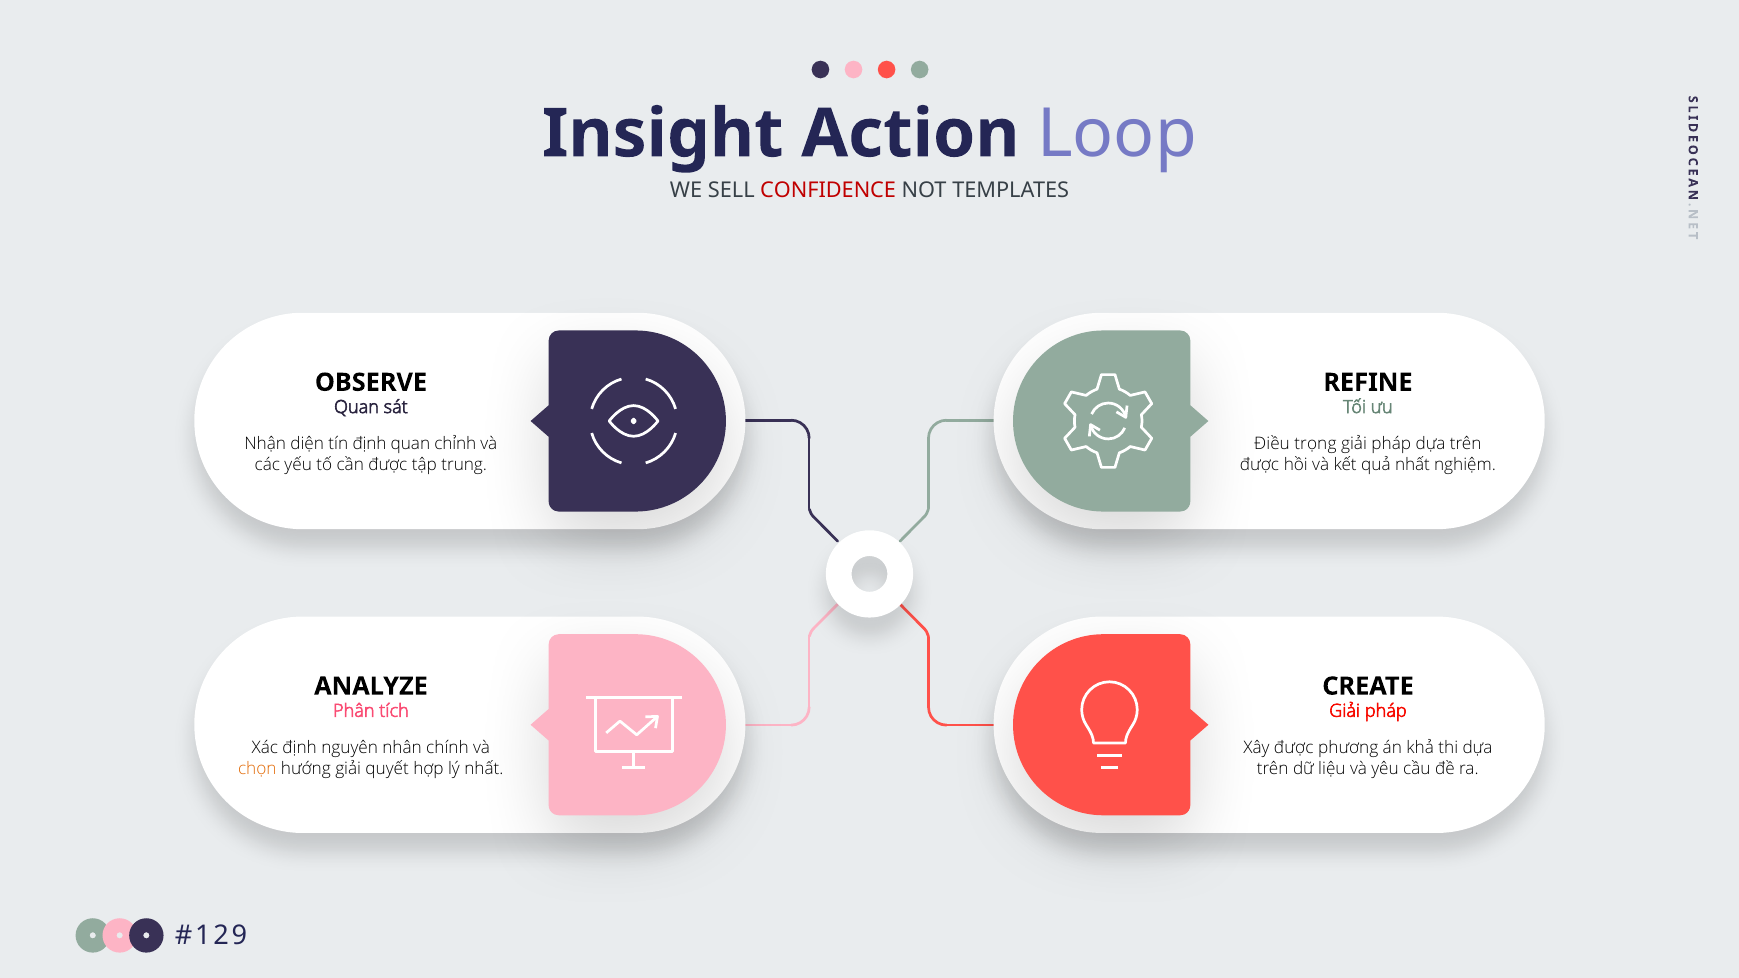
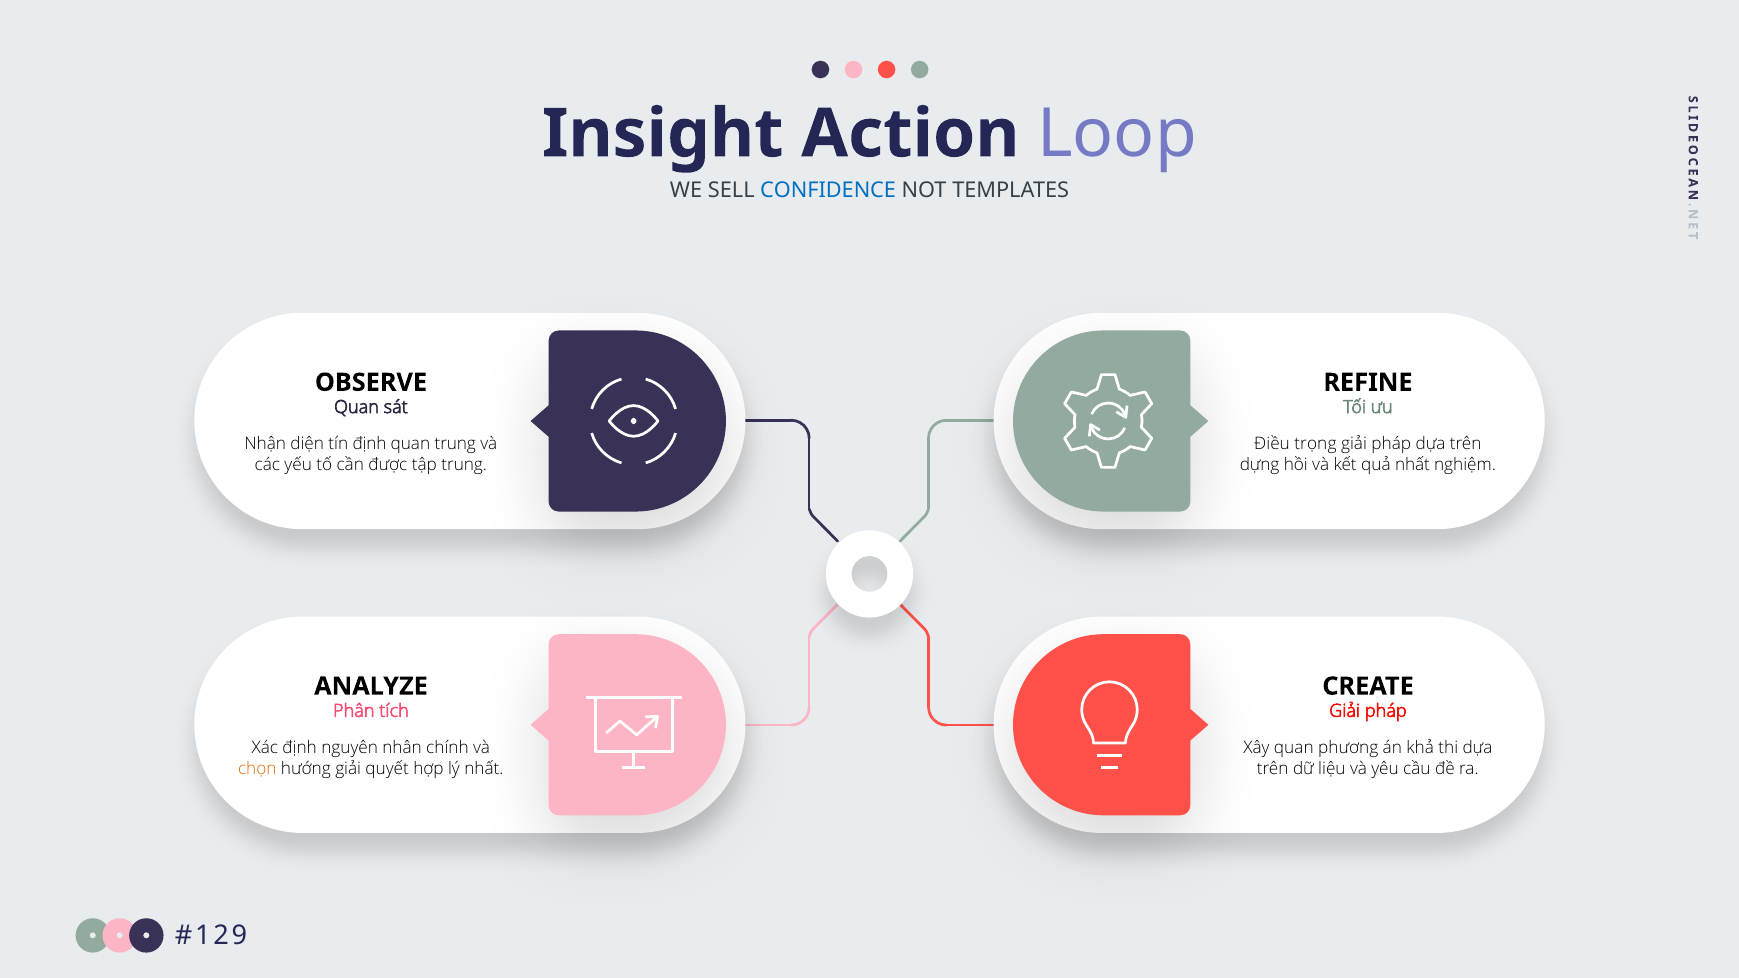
CONFIDENCE colour: red -> blue (828, 191)
quan chỉnh: chỉnh -> trung (455, 444)
được: được -> dựng (1260, 465)
Xây được: được -> quan (1294, 748)
